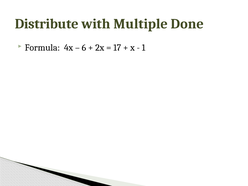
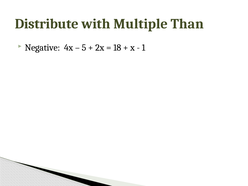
Done: Done -> Than (187, 24)
Formula: Formula -> Negative (42, 48)
6: 6 -> 5 (84, 48)
17: 17 -> 18 (117, 48)
